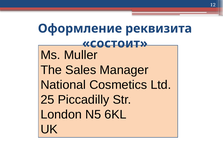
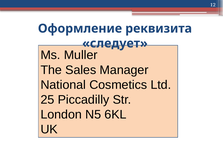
состоит: состоит -> следует (115, 43)
